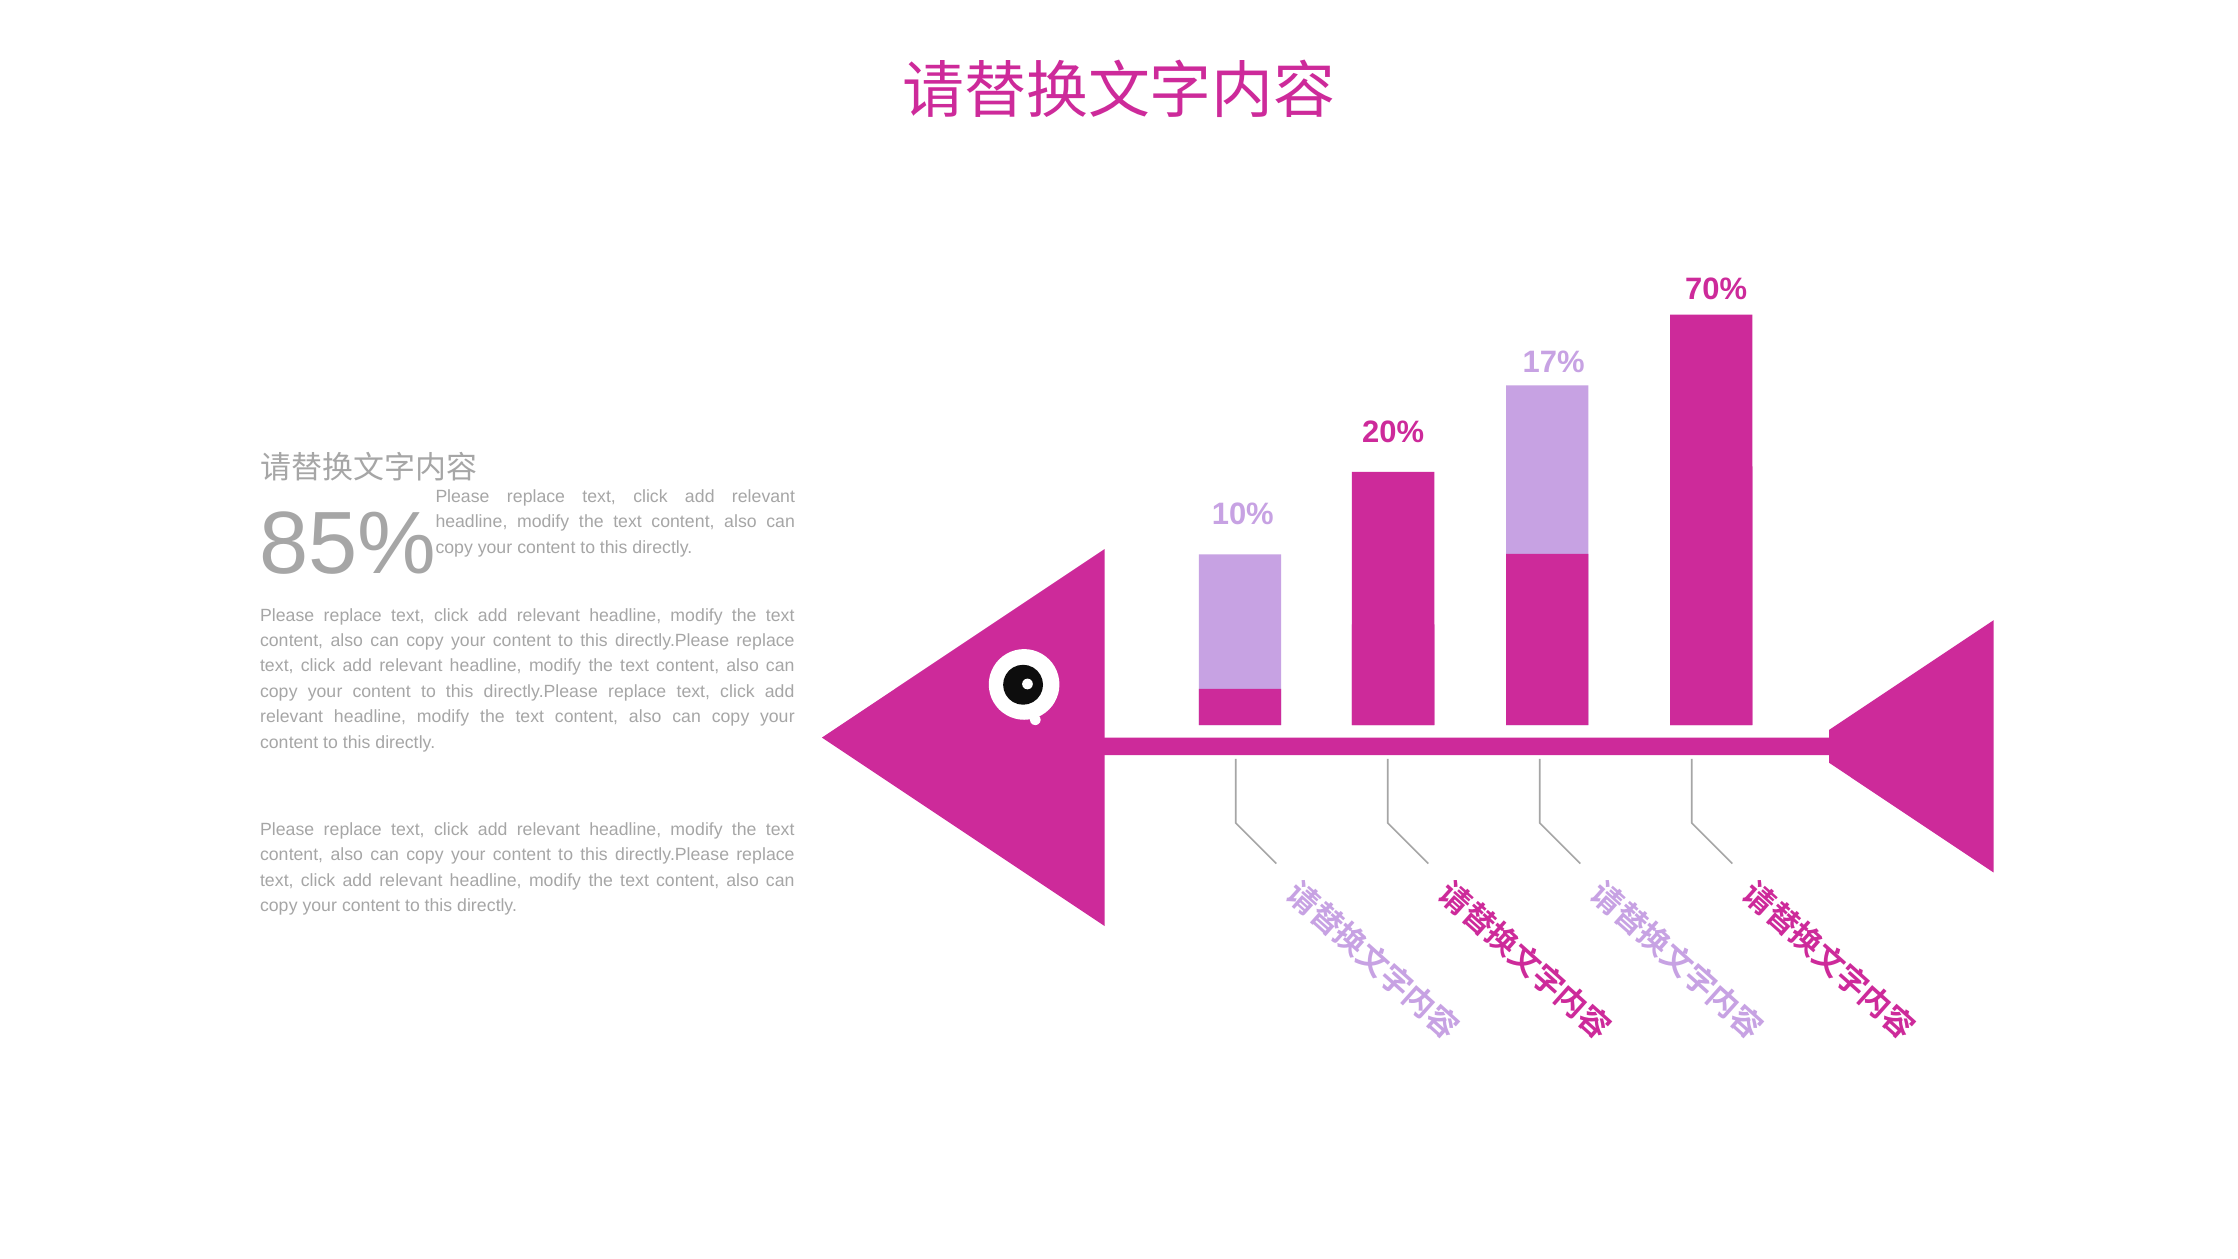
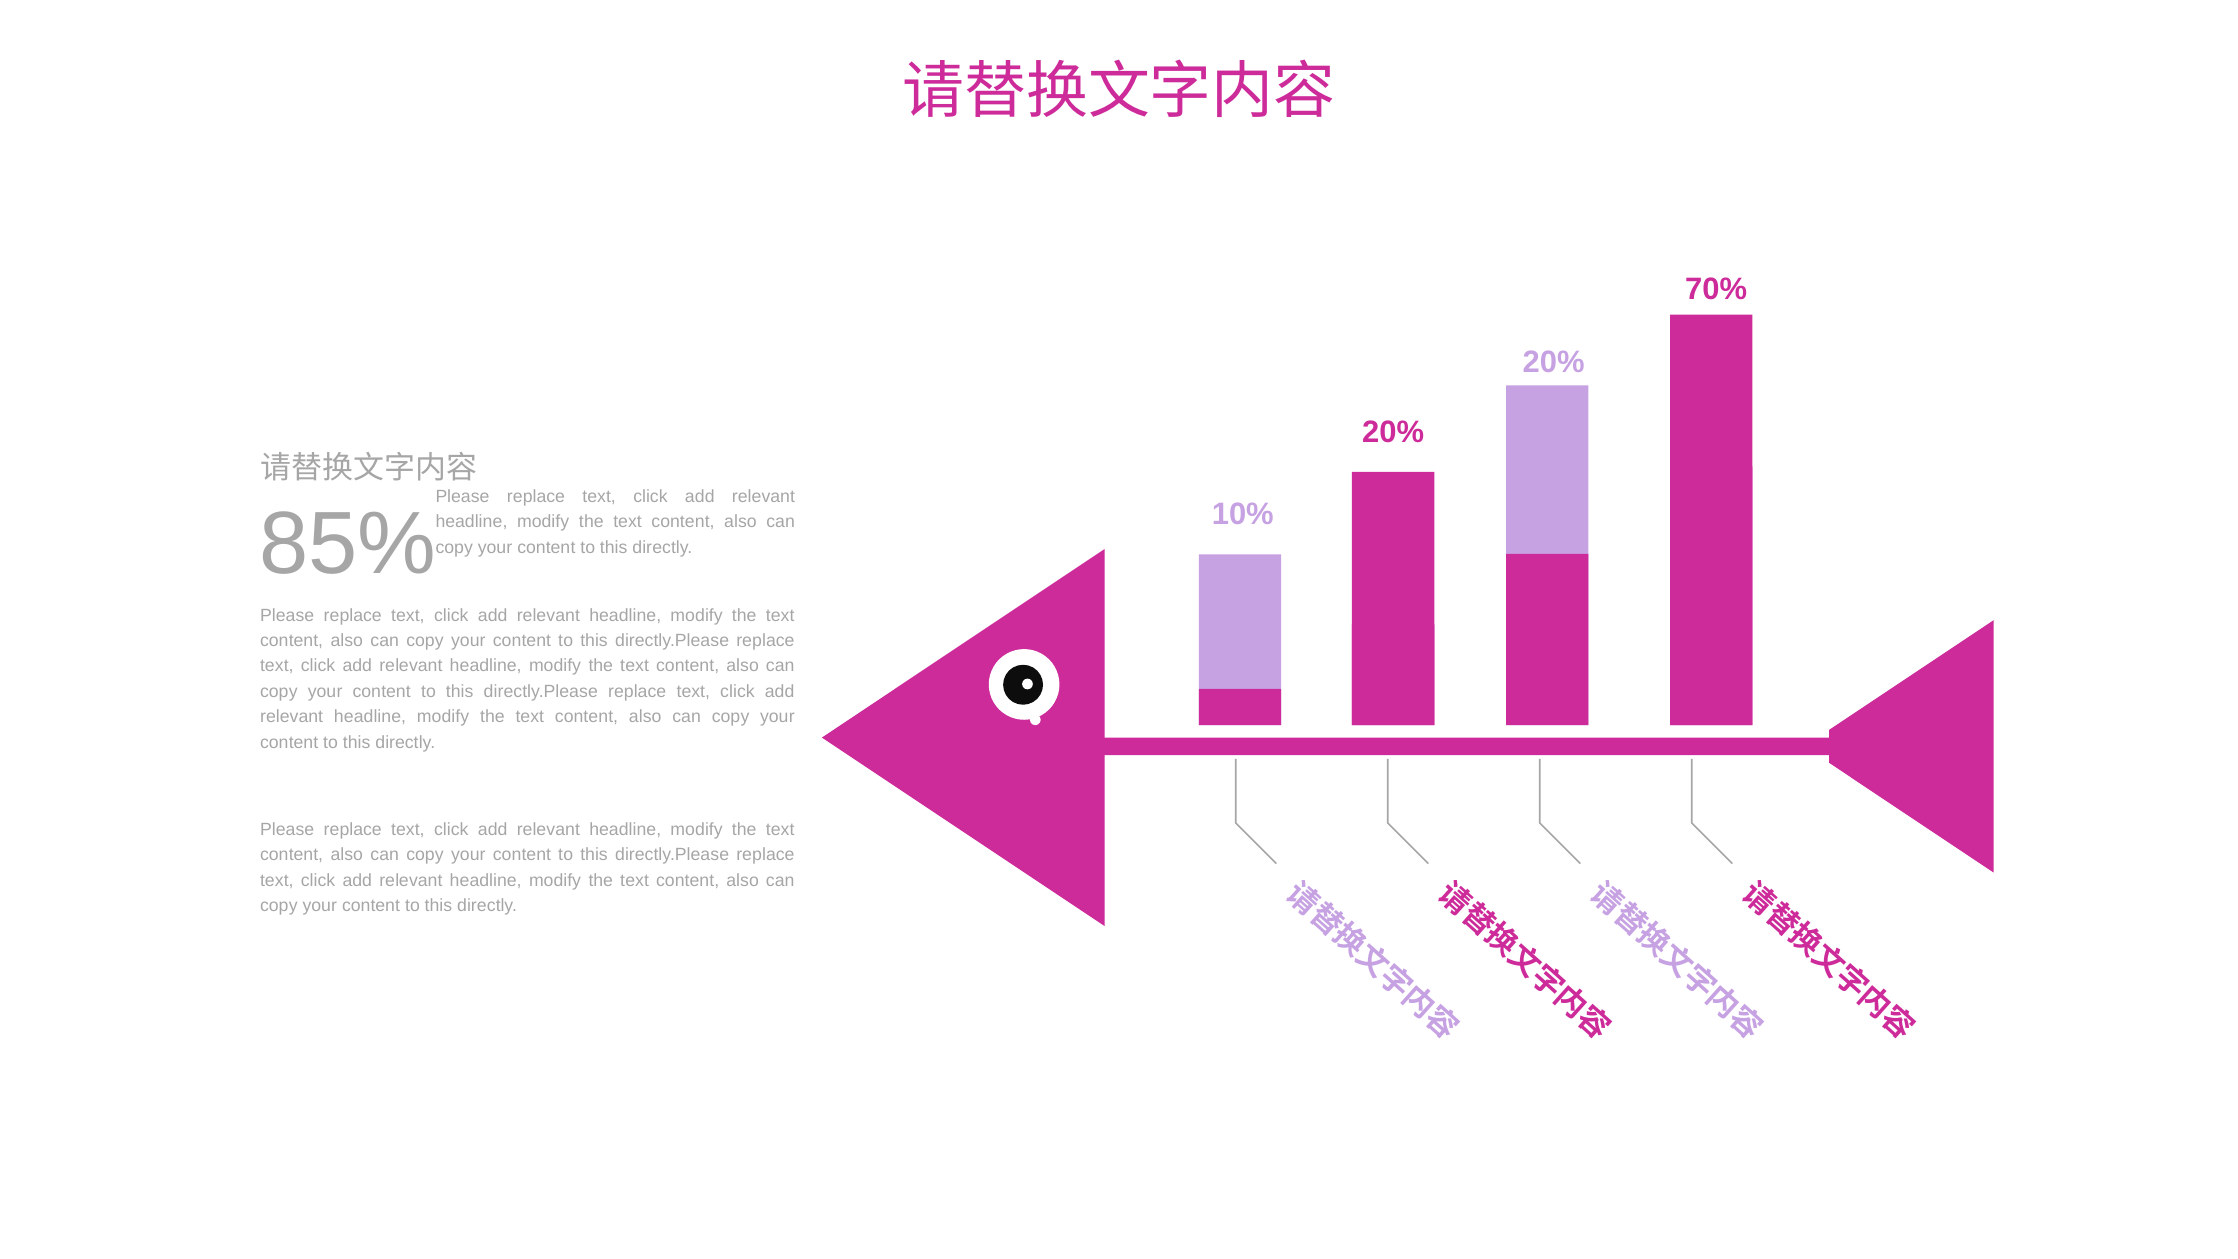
17%: 17% -> 20% (1554, 362)
